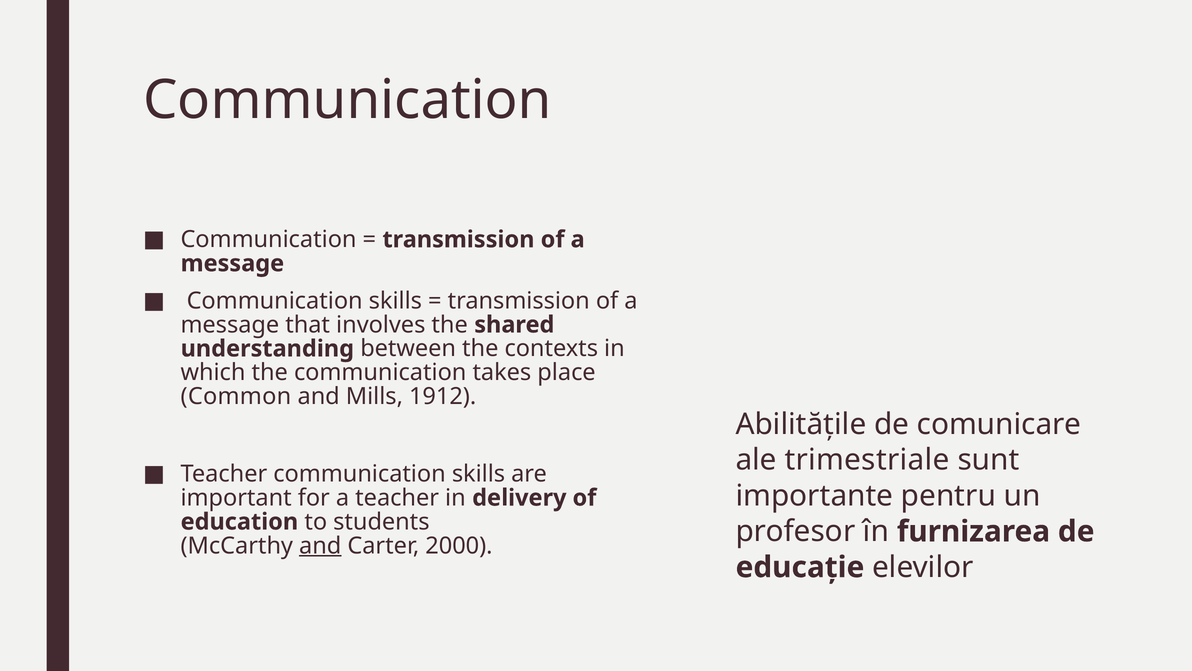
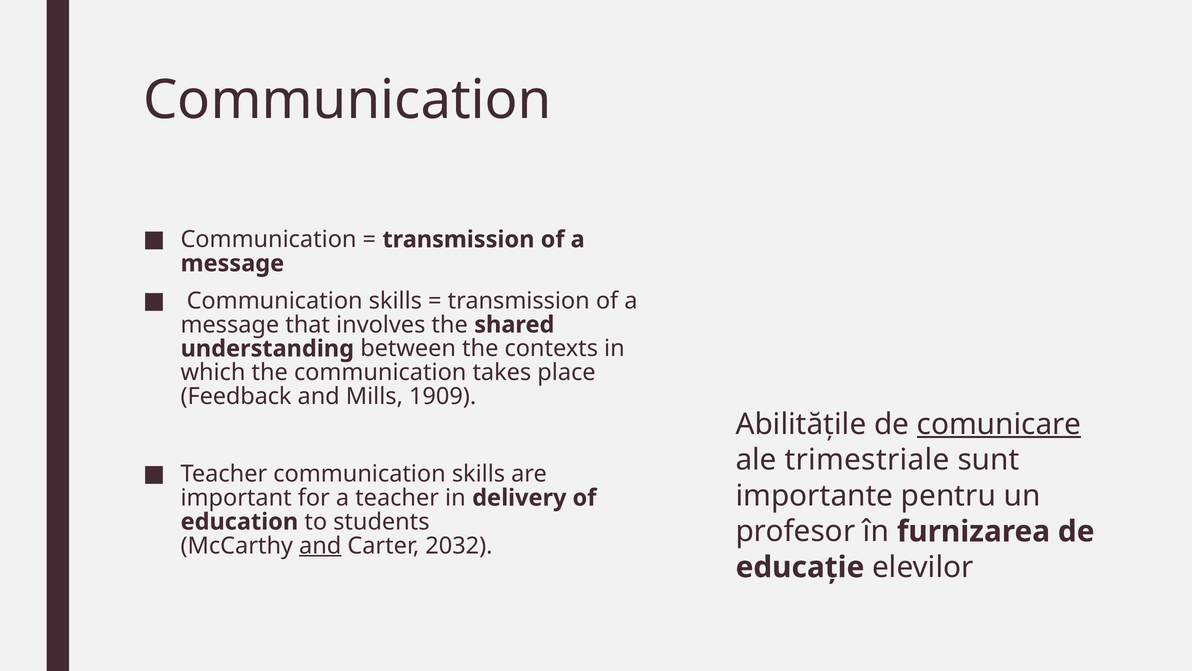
Common: Common -> Feedback (236, 396)
1912: 1912 -> 1909 (443, 396)
comunicare underline: none -> present (999, 424)
2000: 2000 -> 2032 (459, 545)
